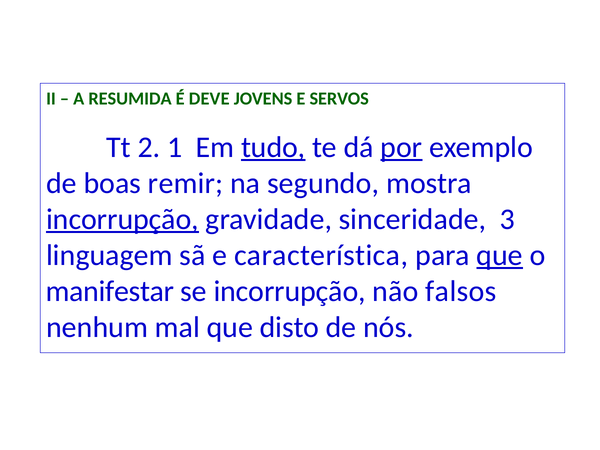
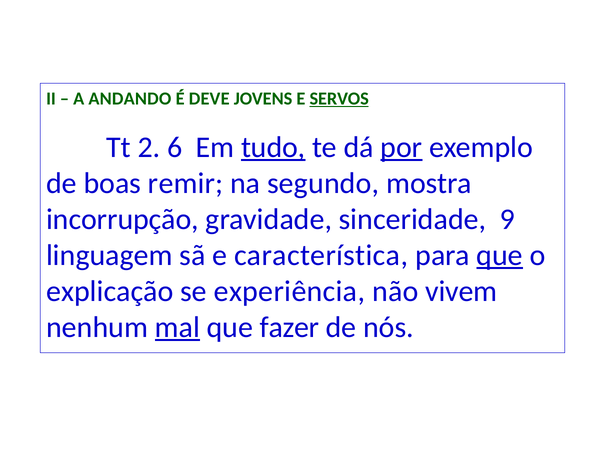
RESUMIDA: RESUMIDA -> ANDANDO (130, 99)
SERVOS underline: none -> present (339, 99)
1: 1 -> 6 (175, 147)
incorrupção underline: present -> none (123, 219)
3: 3 -> 9 (507, 219)
manifestar: manifestar -> explicação (110, 291)
se incorrupção: incorrupção -> experiência (290, 291)
falsos: falsos -> vivem (461, 291)
mal underline: none -> present (177, 327)
disto: disto -> fazer (290, 327)
